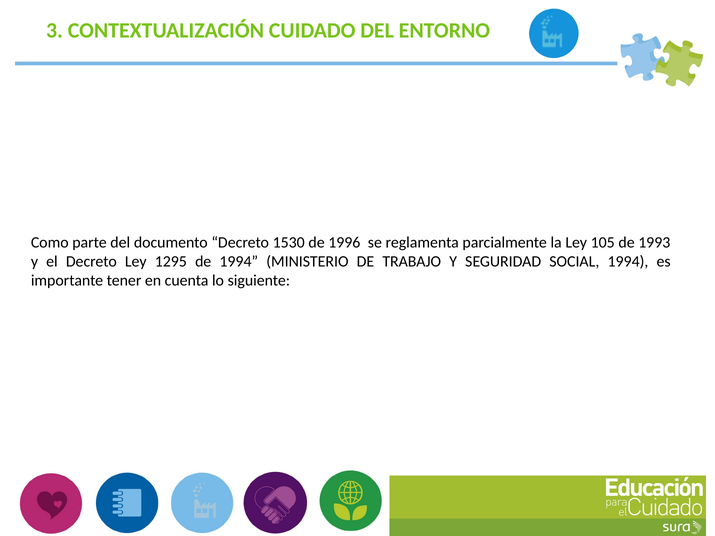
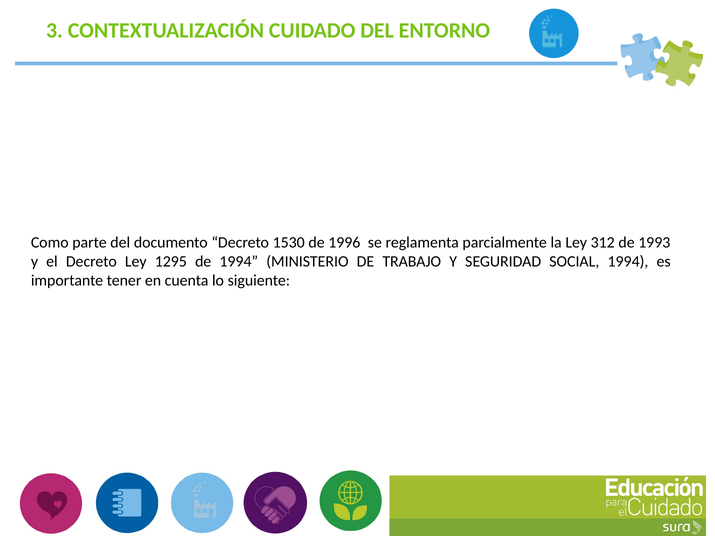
105: 105 -> 312 (603, 243)
